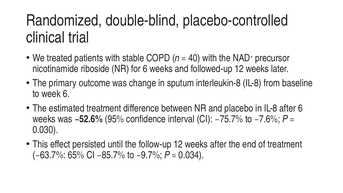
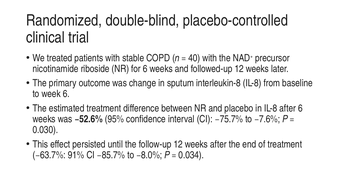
65%: 65% -> 91% (76, 155)
−9.7%: −9.7% -> −8.0% (149, 155)
